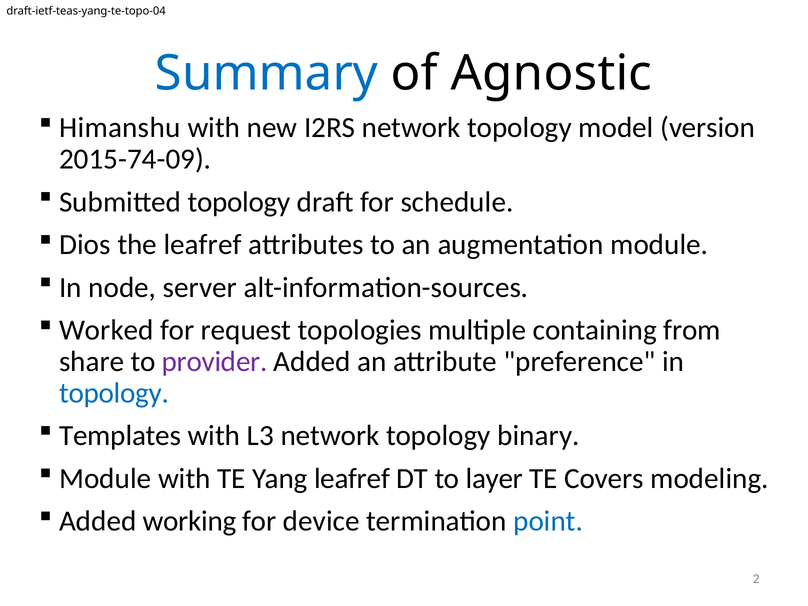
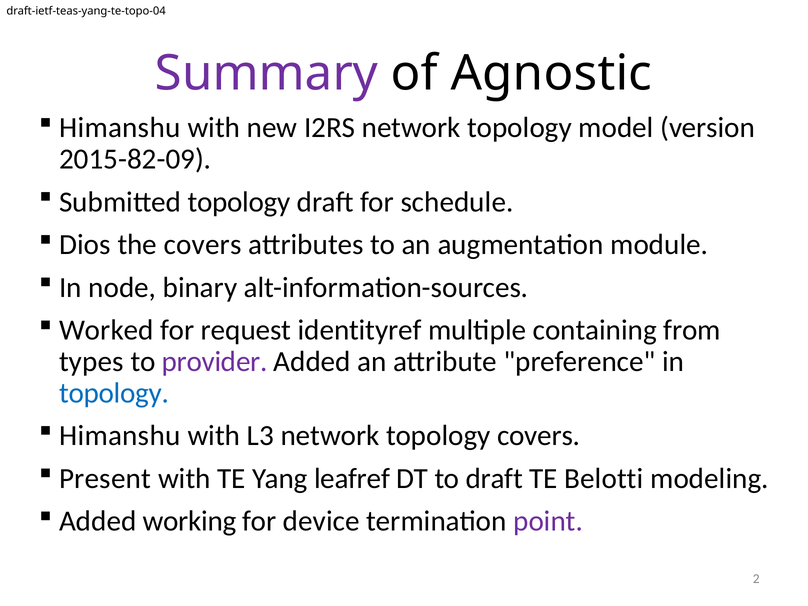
Summary colour: blue -> purple (267, 73)
2015-74-09: 2015-74-09 -> 2015-82-09 (135, 159)
the leafref: leafref -> covers (203, 245)
server: server -> binary (200, 287)
topologies: topologies -> identityref (360, 330)
share: share -> types (91, 362)
Templates: Templates -> Himanshu (120, 436)
topology binary: binary -> covers (539, 436)
Module: Module -> Present (105, 479)
to layer: layer -> draft (494, 479)
Covers: Covers -> Belotti (604, 479)
point colour: blue -> purple (548, 521)
